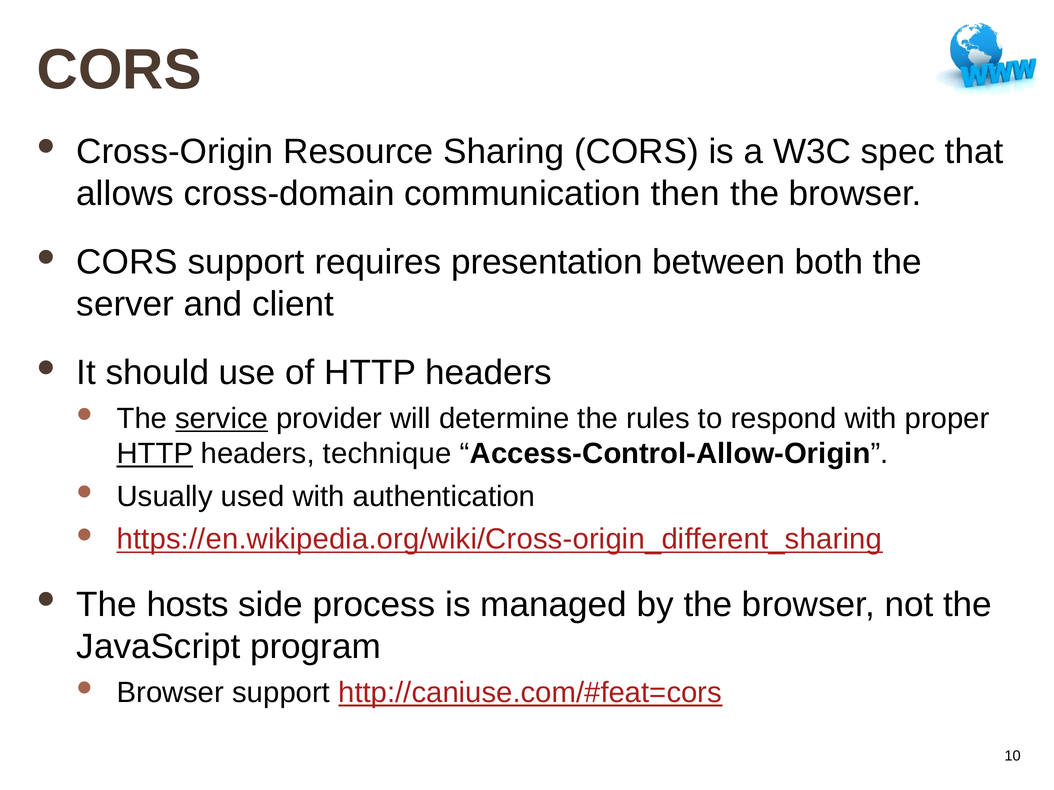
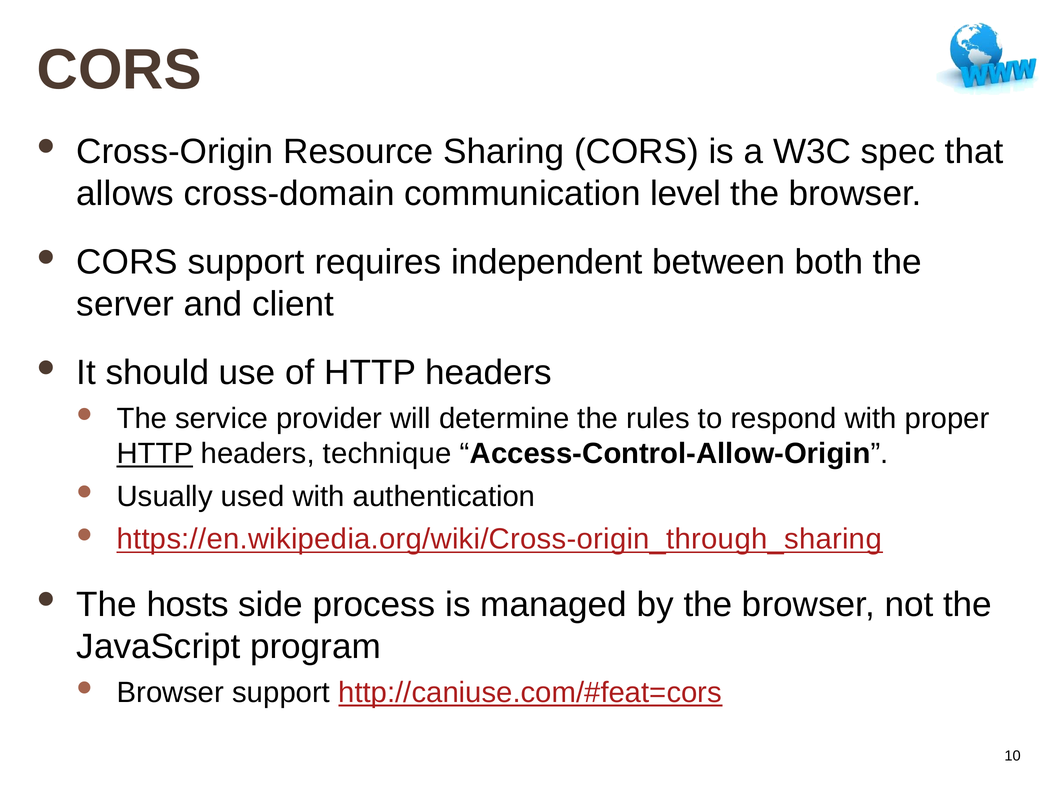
then: then -> level (686, 194)
presentation: presentation -> independent (547, 262)
service underline: present -> none (222, 419)
https://en.wikipedia.org/wiki/Cross-origin_different_sharing: https://en.wikipedia.org/wiki/Cross-origin_different_sharing -> https://en.wikipedia.org/wiki/Cross-origin_through_sharing (499, 540)
